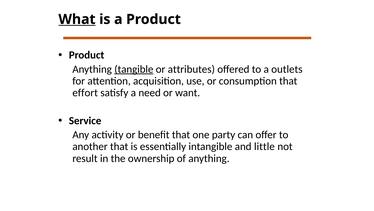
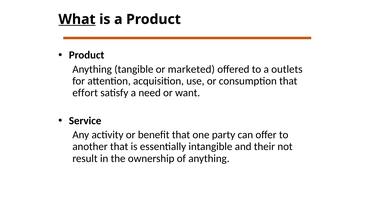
tangible underline: present -> none (134, 69)
attributes: attributes -> marketed (191, 69)
little: little -> their (264, 146)
